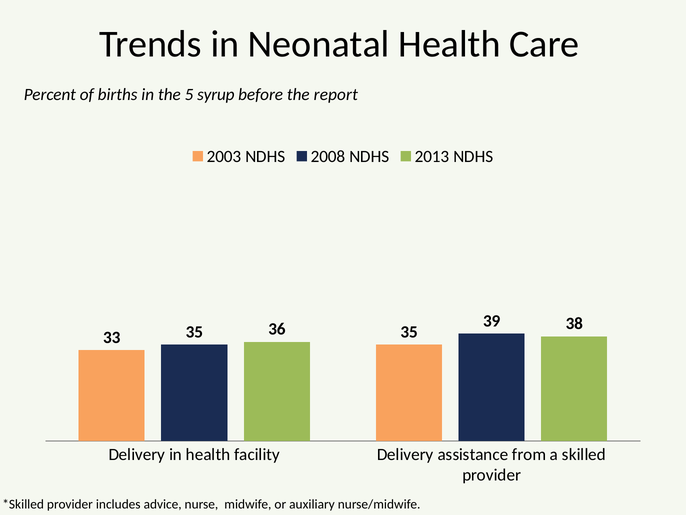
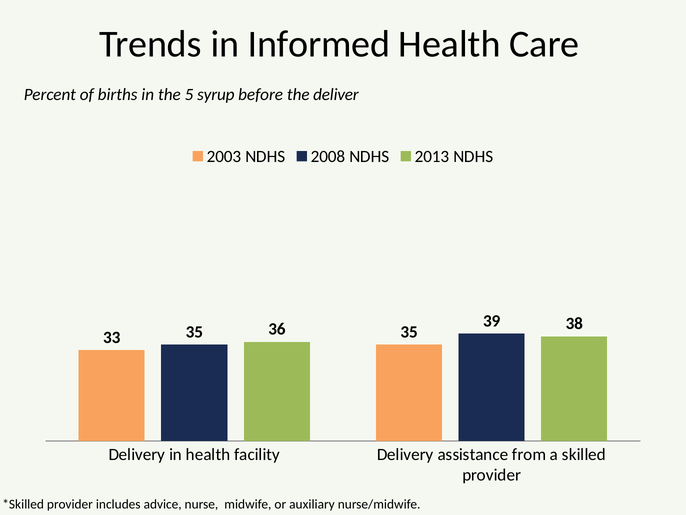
Neonatal: Neonatal -> Informed (319, 44)
report: report -> deliver (336, 95)
